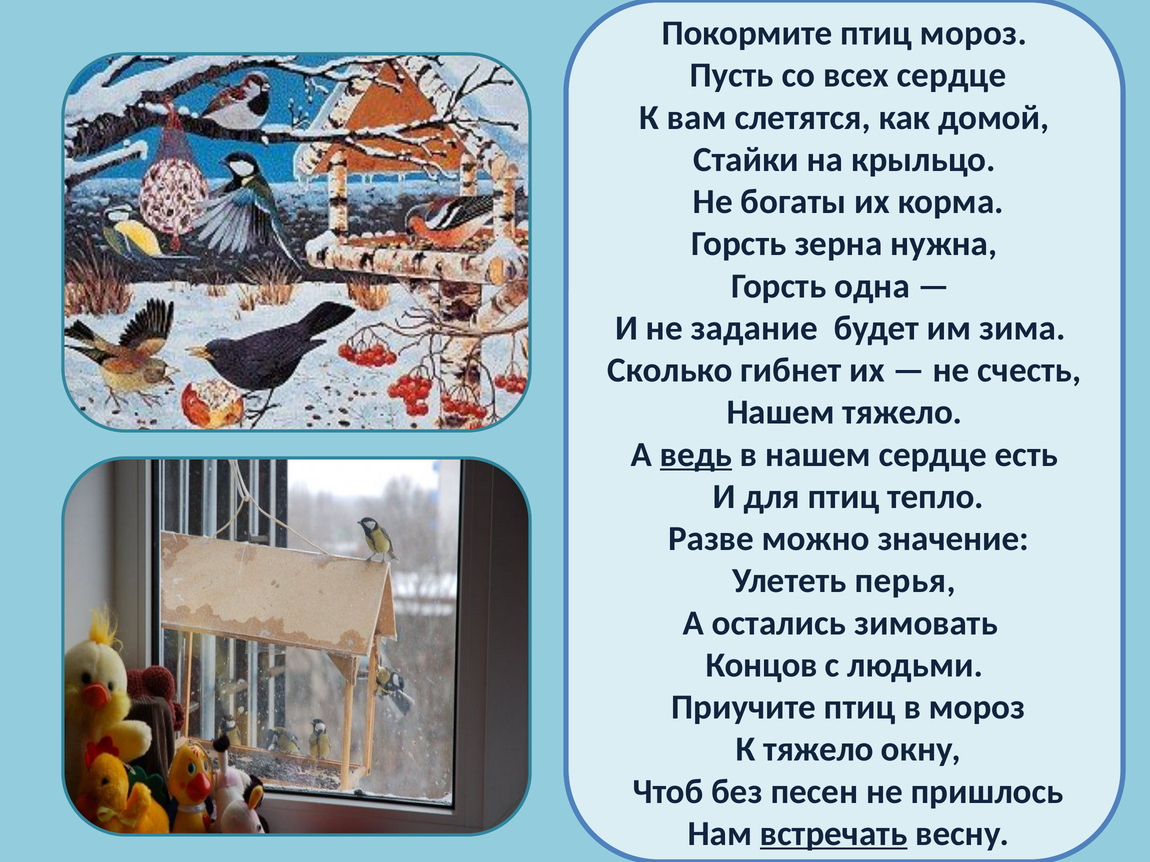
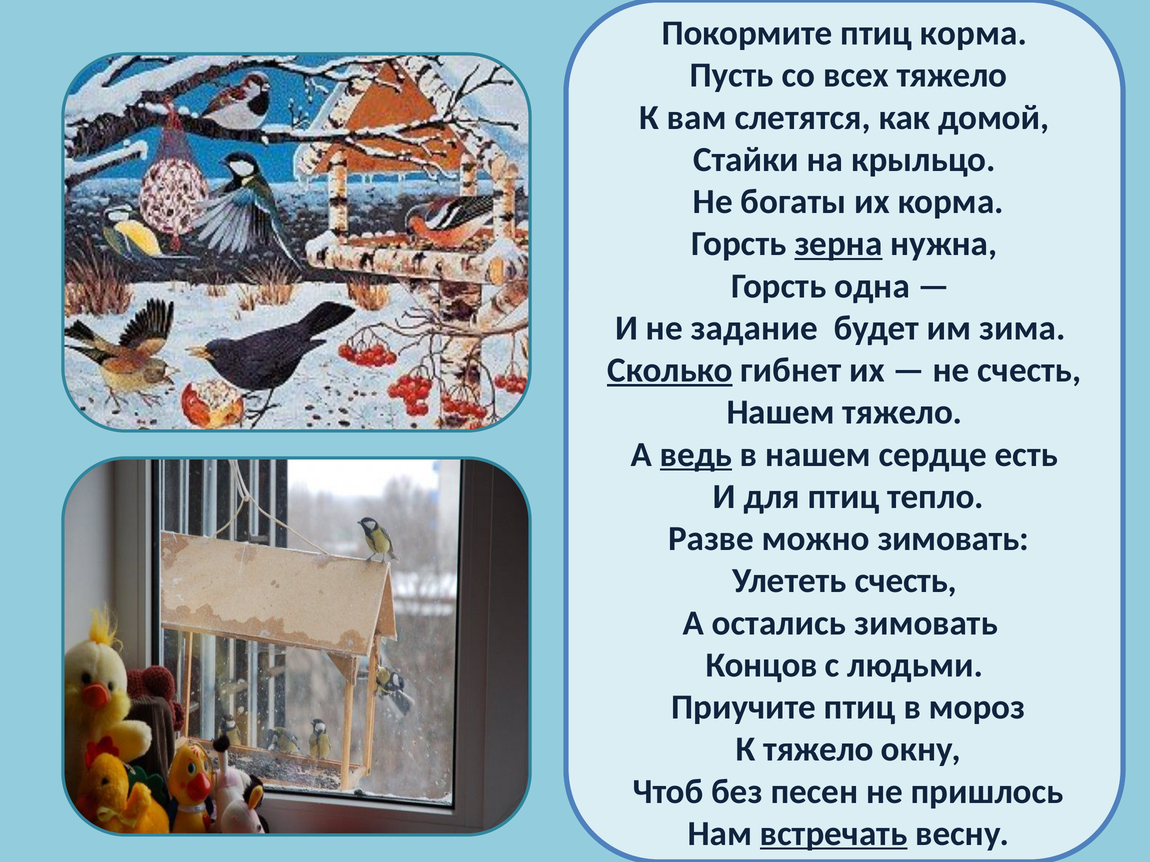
птиц мороз: мороз -> корма (974, 33)
всех сердце: сердце -> тяжело (952, 75)
зерна underline: none -> present (838, 244)
Сколько underline: none -> present (670, 370)
можно значение: значение -> зимовать (953, 539)
Улететь перья: перья -> счесть (906, 581)
